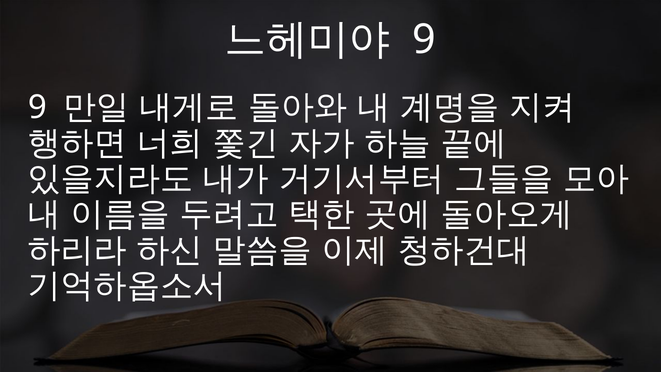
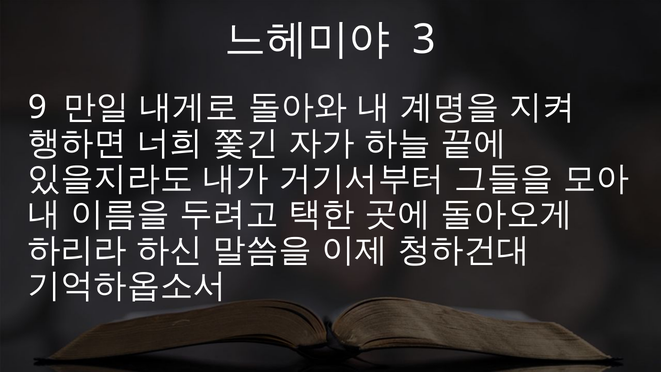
9: 9 -> 3 (424, 40)
